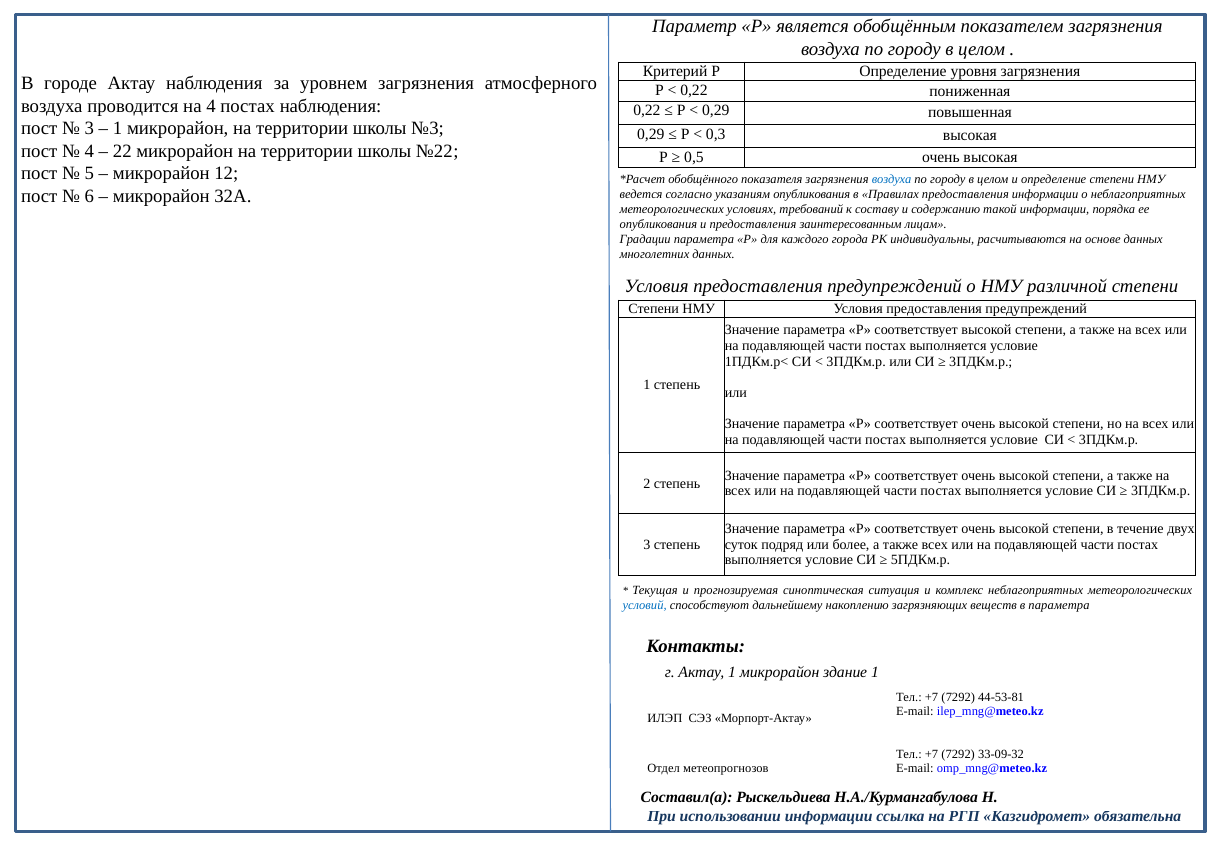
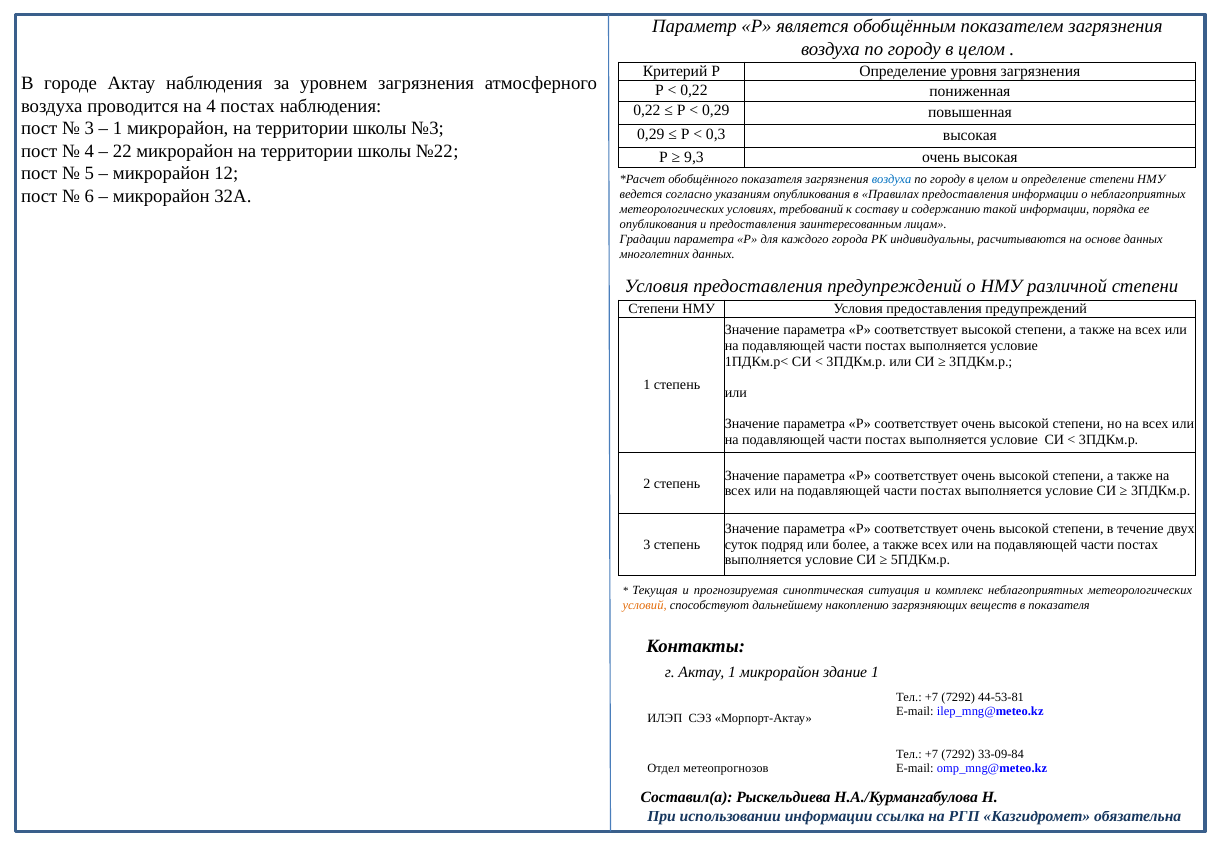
0,5: 0,5 -> 9,3 (694, 157)
условий colour: blue -> orange (645, 604)
в параметра: параметра -> показателя (1059, 604)
33-09-32: 33-09-32 -> 33-09-84 (1001, 753)
